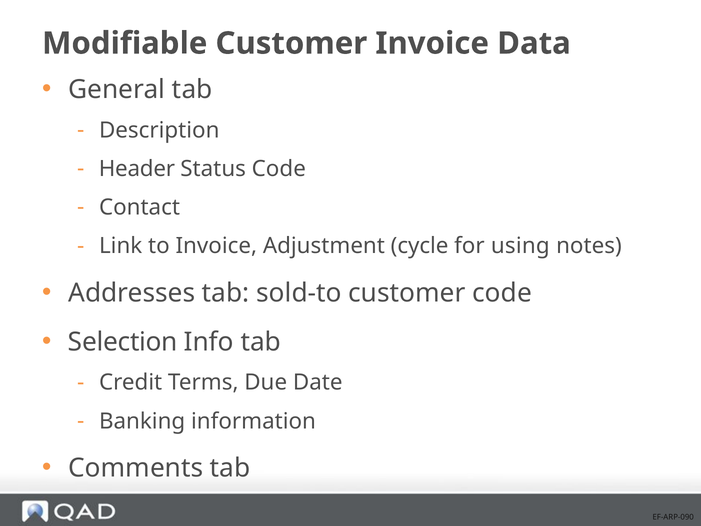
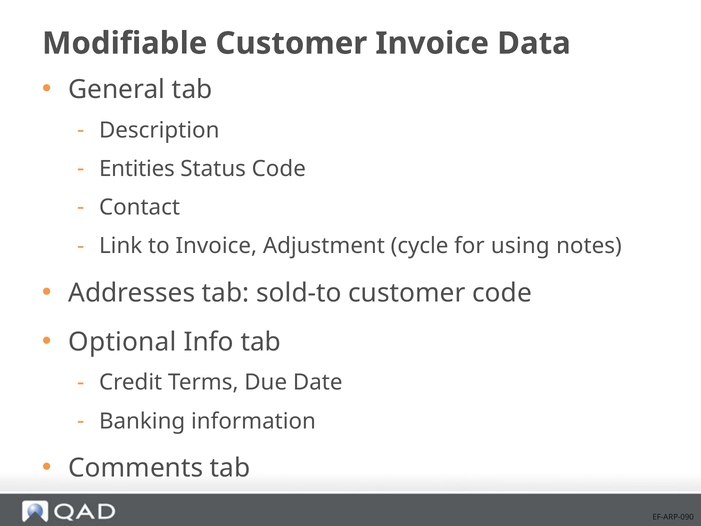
Header: Header -> Entities (137, 169)
Selection: Selection -> Optional (123, 342)
